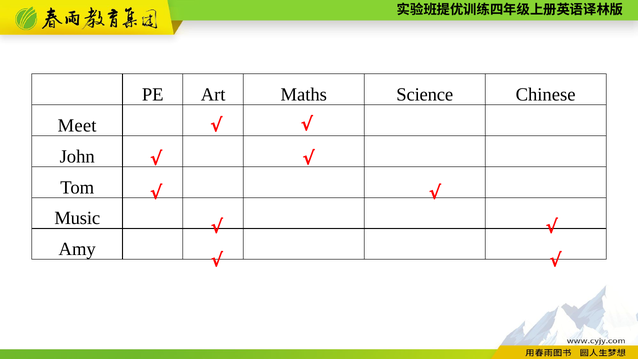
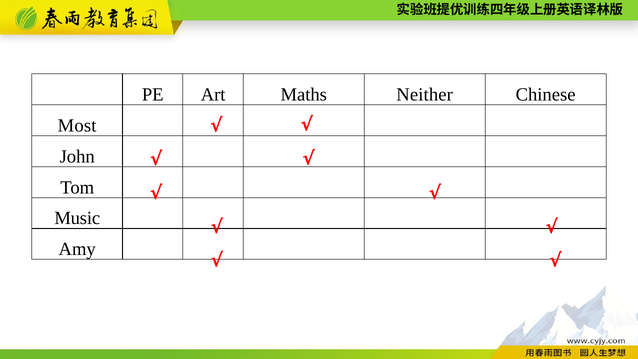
Science: Science -> Neither (425, 95)
Meet: Meet -> Most (77, 126)
